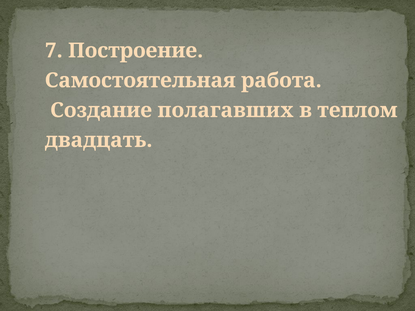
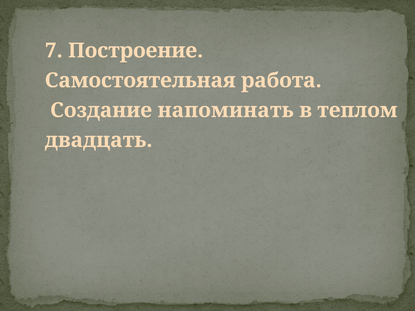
полагавших: полагавших -> напоминать (226, 110)
